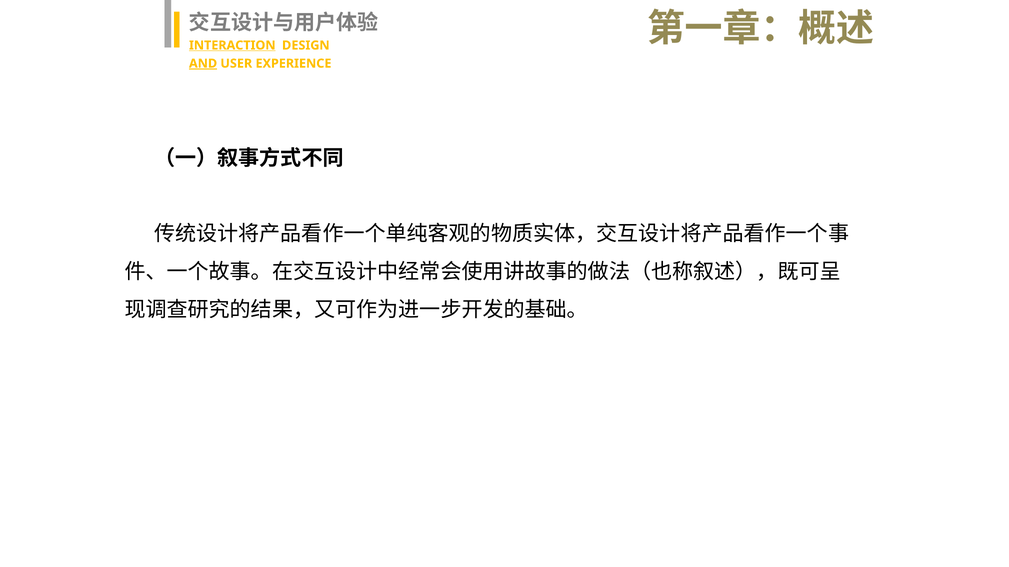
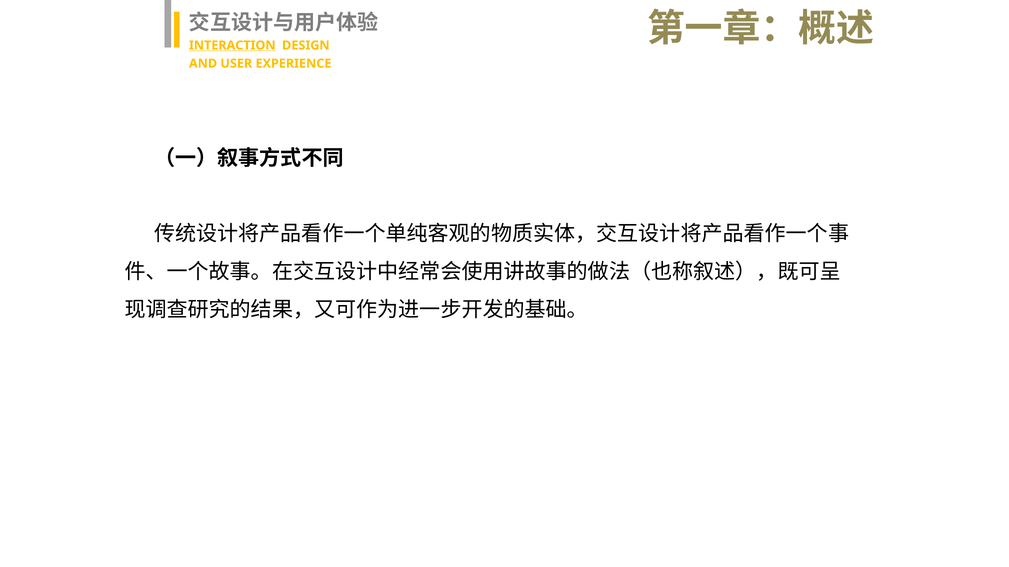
AND underline: present -> none (203, 64)
